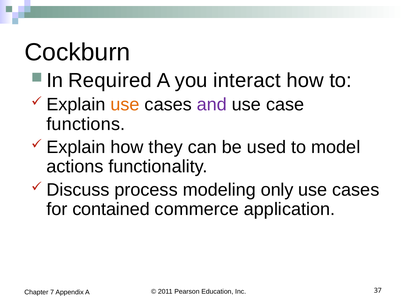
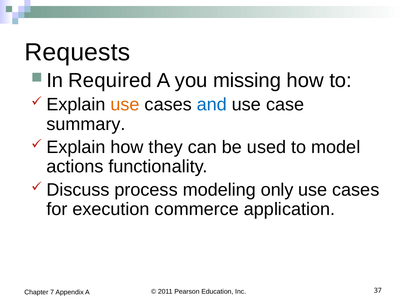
Cockburn: Cockburn -> Requests (77, 52)
interact: interact -> missing (247, 81)
and colour: purple -> blue (212, 105)
functions: functions -> summary (86, 124)
contained: contained -> execution (111, 210)
